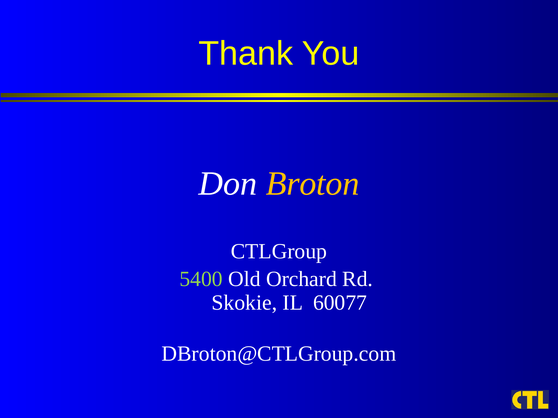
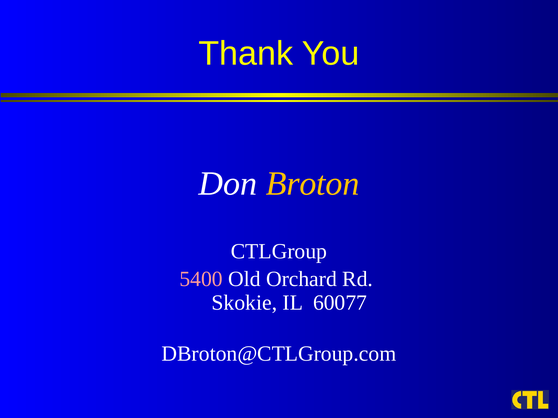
5400 colour: light green -> pink (201, 279)
